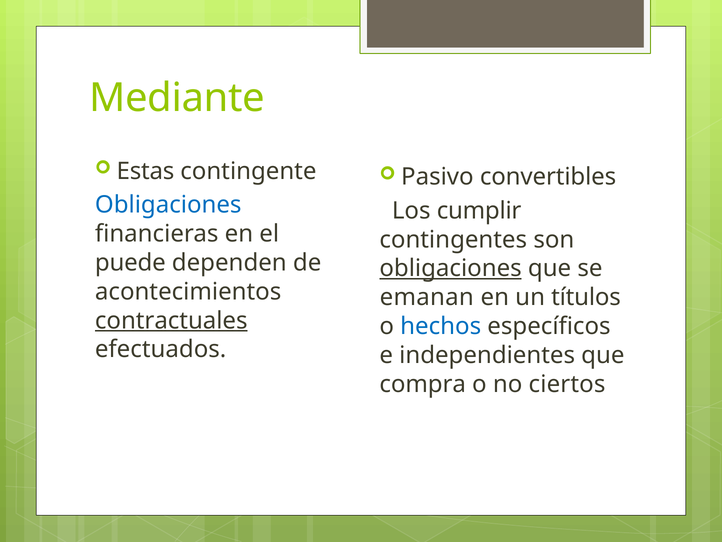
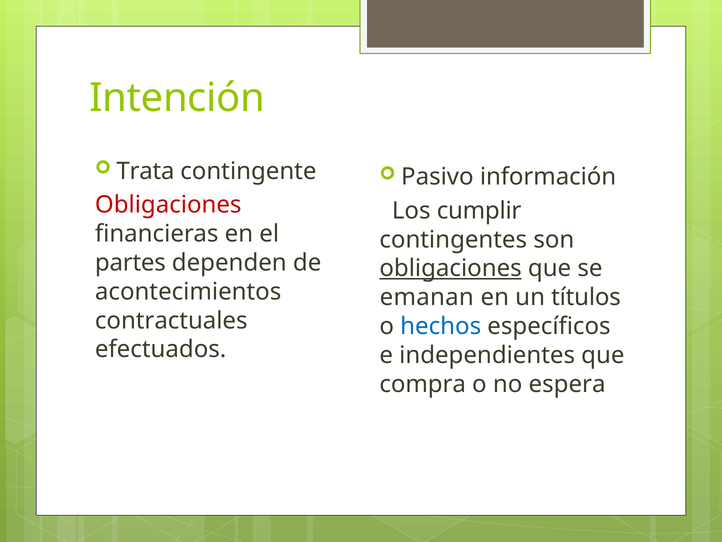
Mediante: Mediante -> Intención (177, 98)
Estas: Estas -> Trata (145, 171)
convertibles: convertibles -> información (548, 177)
Obligaciones colour: blue -> red (168, 205)
puede: puede -> partes (130, 263)
contractuales underline: present -> none (171, 320)
ciertos: ciertos -> espera (567, 384)
